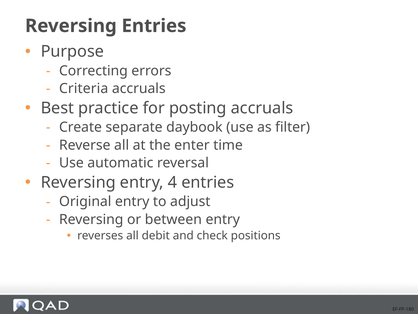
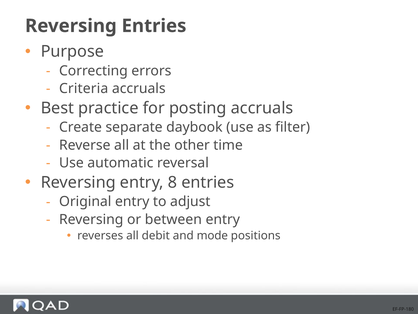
enter: enter -> other (192, 145)
4: 4 -> 8 (173, 182)
check: check -> mode (212, 235)
